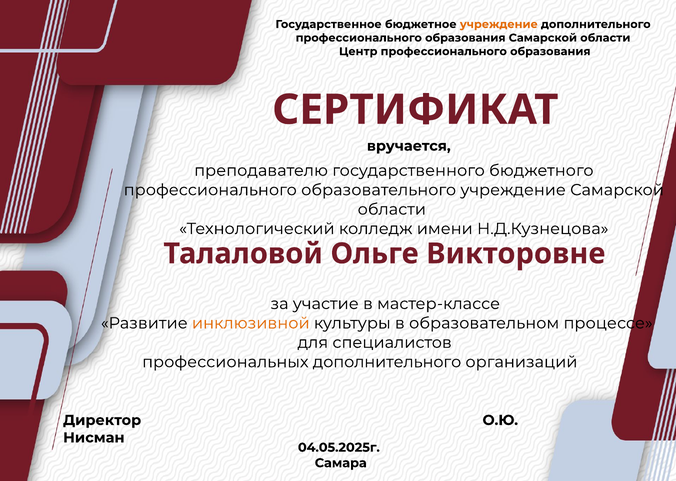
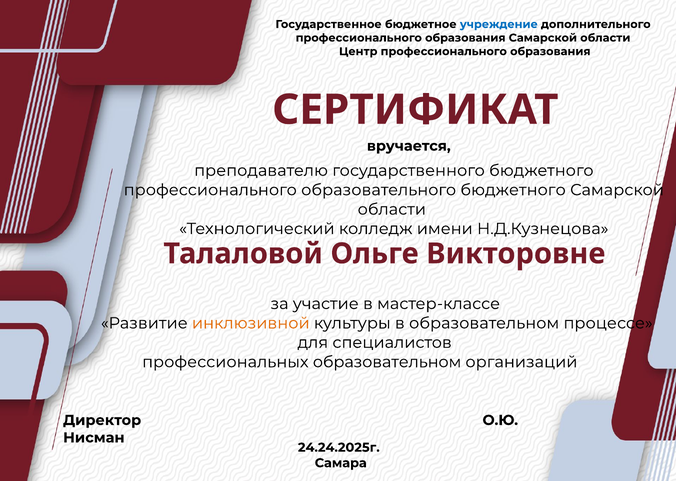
учреждение colour: orange -> blue (499, 24)
образовательного учреждение: учреждение -> бюджетного (513, 190)
профессиональных дополнительного: дополнительного -> образовательном (387, 362)
04.05.2025г: 04.05.2025г -> 24.24.2025г (339, 448)
